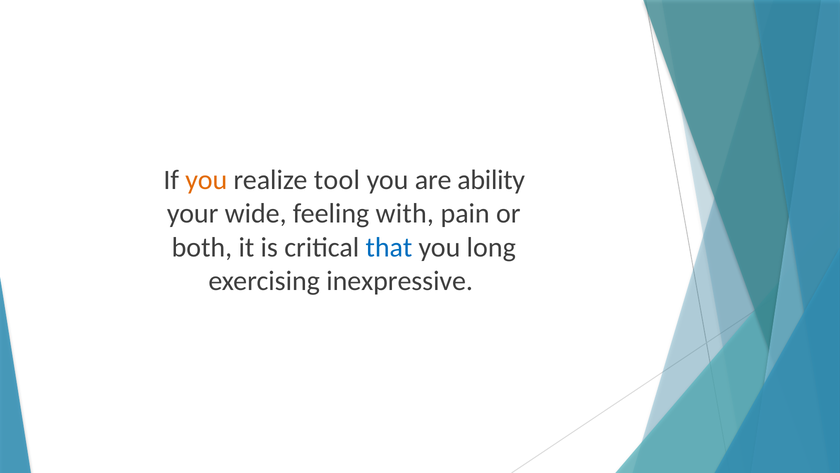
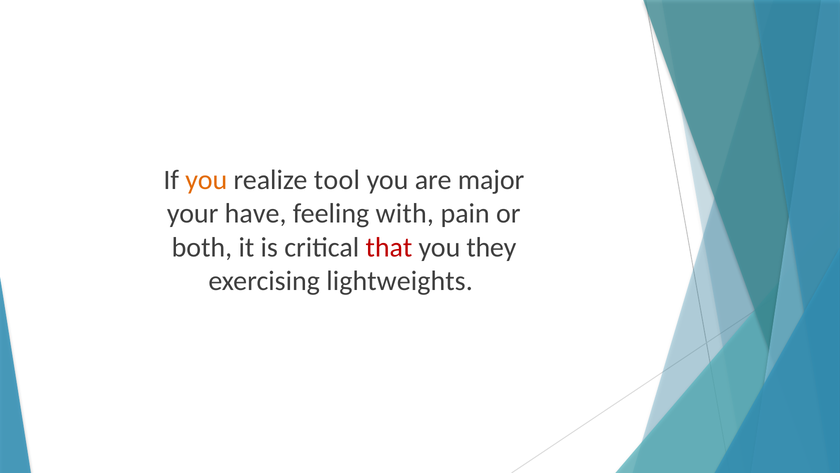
ability: ability -> major (491, 180)
wide: wide -> have (256, 213)
that colour: blue -> red (389, 247)
long: long -> they (491, 247)
inexpressive: inexpressive -> lightweights (400, 281)
